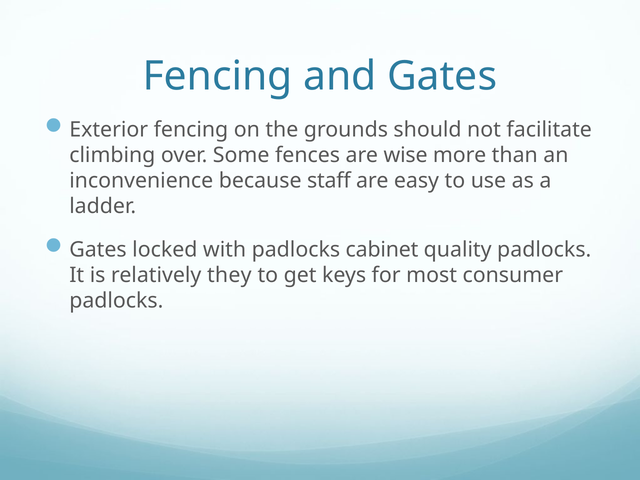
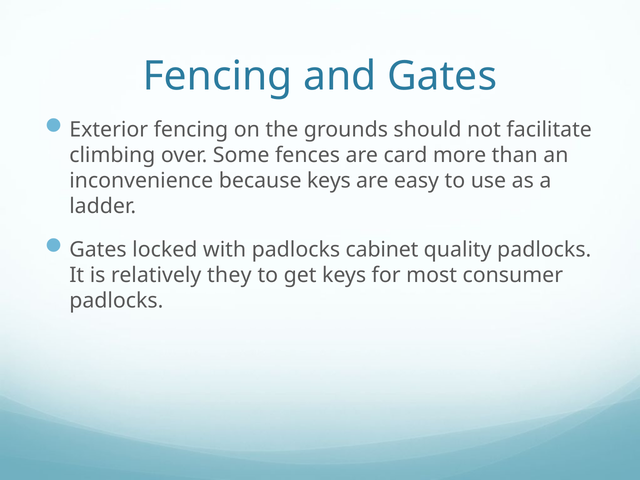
wise: wise -> card (406, 155)
because staff: staff -> keys (329, 181)
